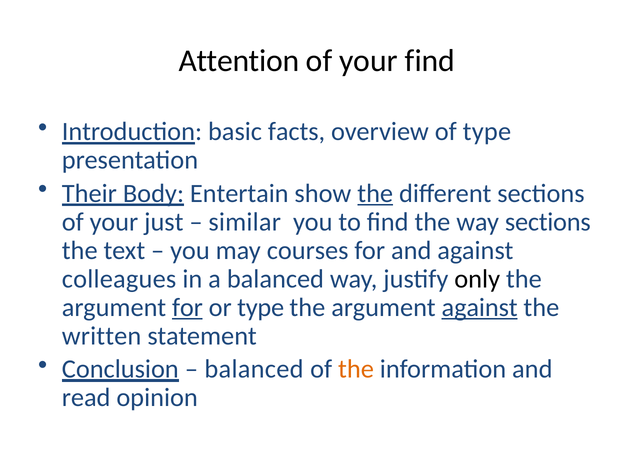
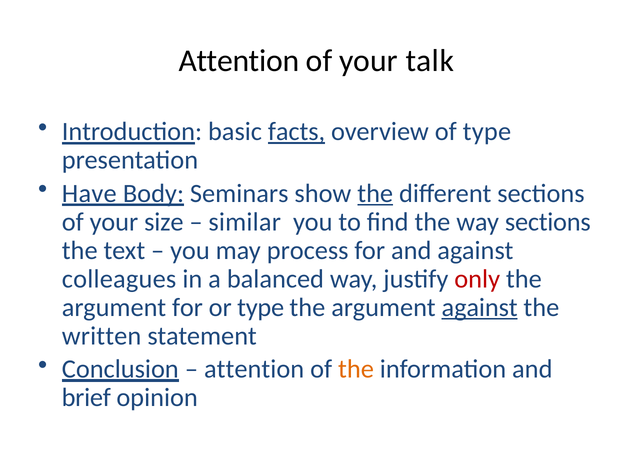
your find: find -> talk (430, 61)
facts underline: none -> present (297, 132)
Their: Their -> Have (89, 194)
Entertain: Entertain -> Seminars (239, 194)
just: just -> size (164, 222)
courses: courses -> process (308, 251)
only colour: black -> red (477, 279)
for underline: present -> none (187, 308)
balanced: balanced -> attention (254, 370)
read: read -> brief (86, 398)
